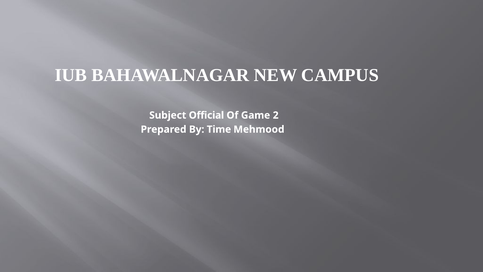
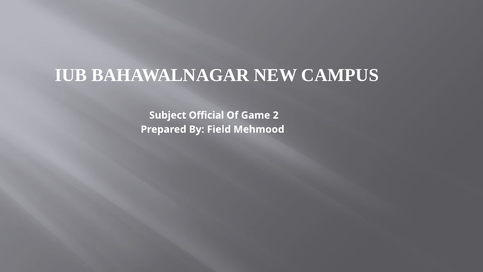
Time: Time -> Field (219, 129)
